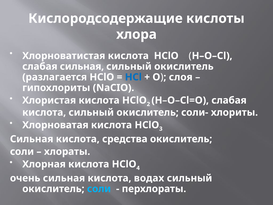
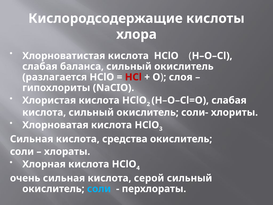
слабая сильная: сильная -> баланса (82, 66)
HCl colour: blue -> red (133, 77)
водах: водах -> серой (149, 178)
